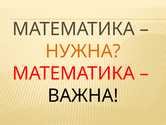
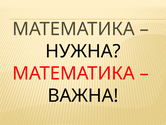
НУЖНА colour: orange -> black (83, 51)
